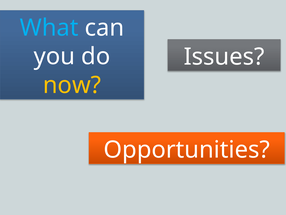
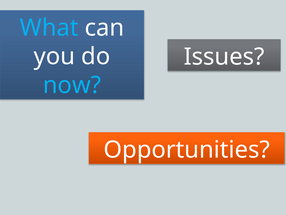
now colour: yellow -> light blue (72, 85)
